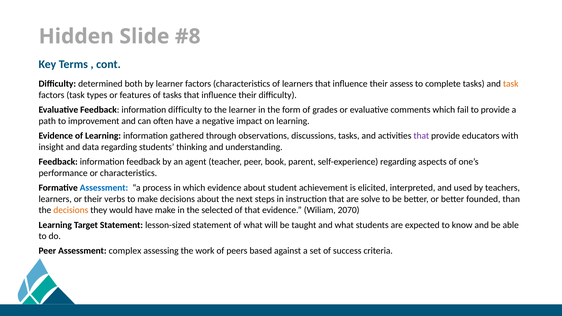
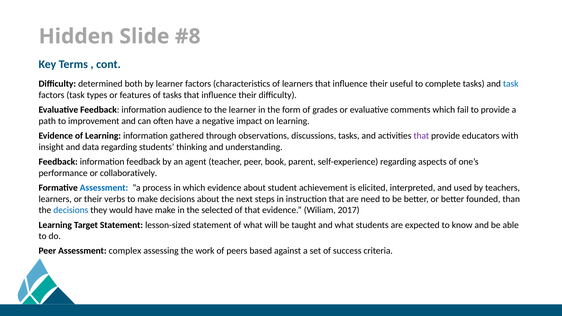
assess: assess -> useful (401, 84)
task colour: orange -> blue (511, 84)
information difficulty: difficulty -> audience (185, 110)
or characteristics: characteristics -> collaboratively (129, 173)
solve: solve -> need (370, 199)
decisions colour: orange -> blue (71, 210)
2070: 2070 -> 2017 (349, 210)
